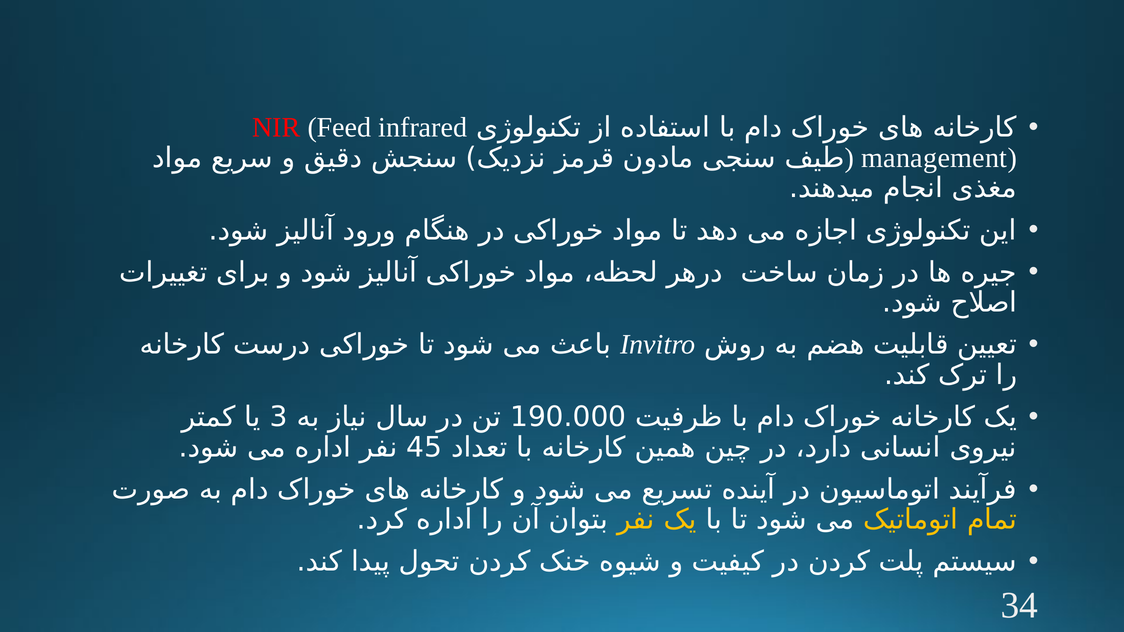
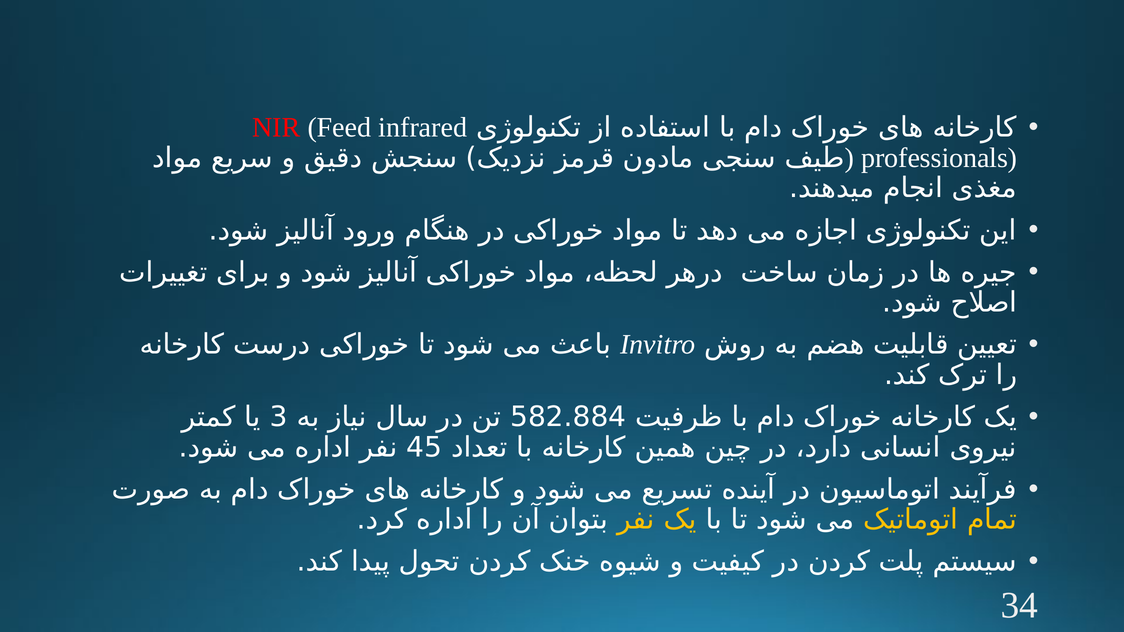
management: management -> professionals (939, 158)
190.000: 190.000 -> 582.884 (568, 417)
